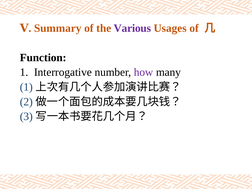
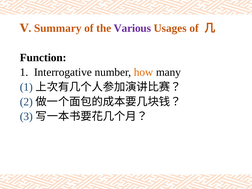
how colour: purple -> orange (144, 72)
